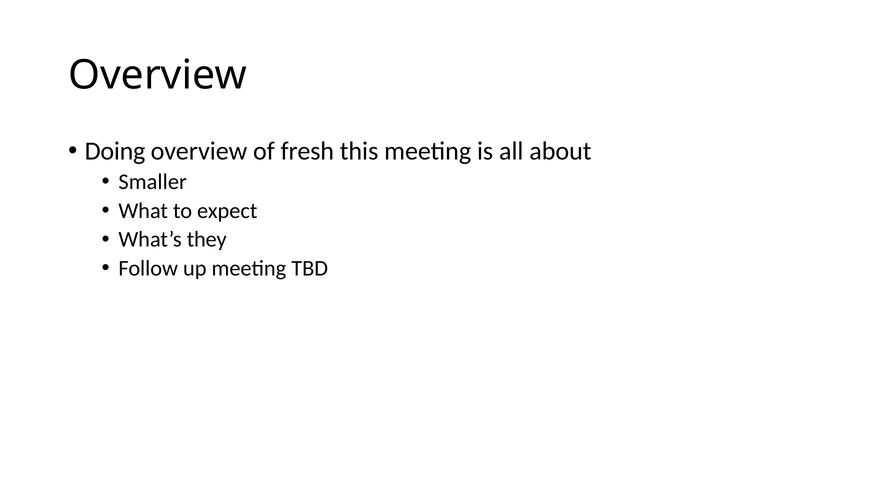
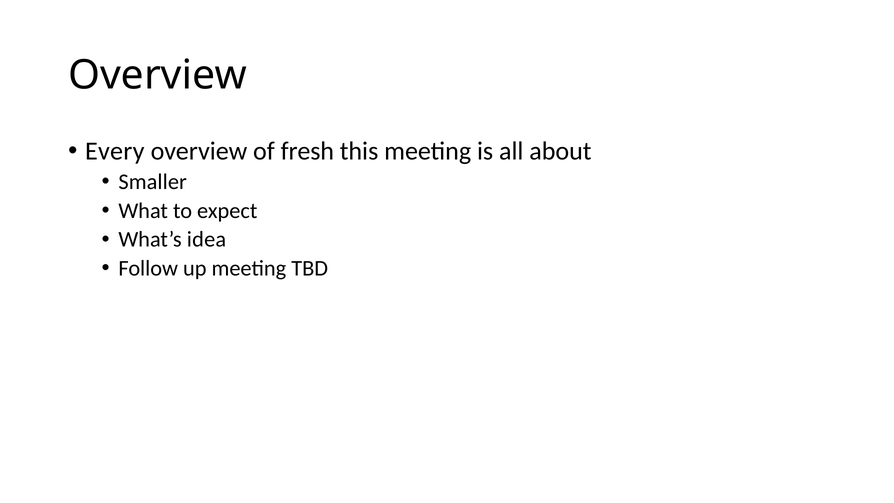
Doing: Doing -> Every (115, 151)
they: they -> idea (207, 240)
